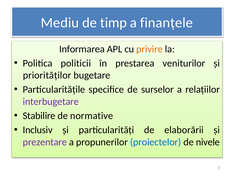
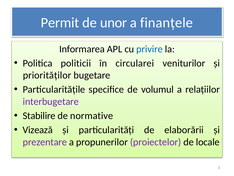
Mediu: Mediu -> Permit (60, 23)
timp: timp -> unor (114, 23)
privire colour: orange -> blue (150, 49)
prestarea: prestarea -> circularei (135, 63)
surselor: surselor -> volumul (157, 89)
Inclusiv: Inclusiv -> Vizează (38, 130)
proiectelor colour: blue -> purple (156, 142)
nivele: nivele -> locale (208, 142)
